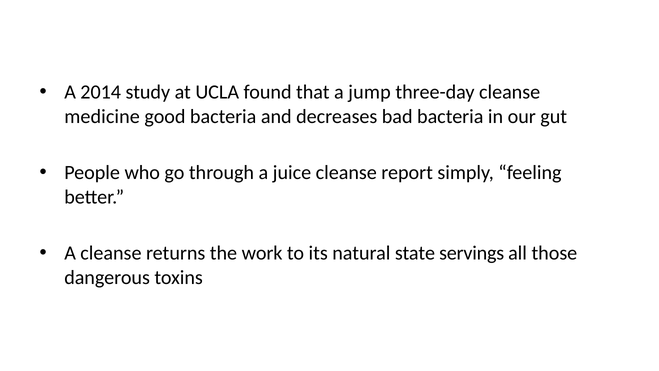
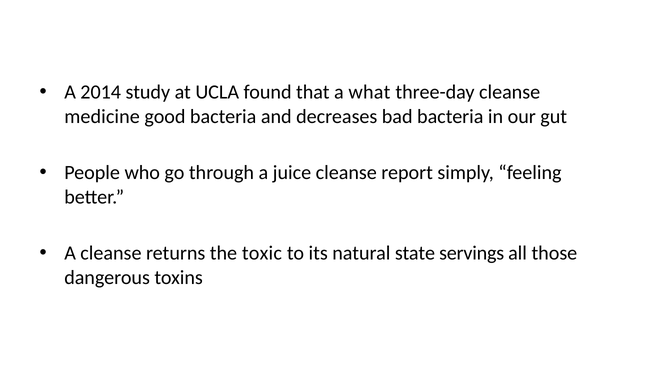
jump: jump -> what (369, 92)
work: work -> toxic (262, 253)
